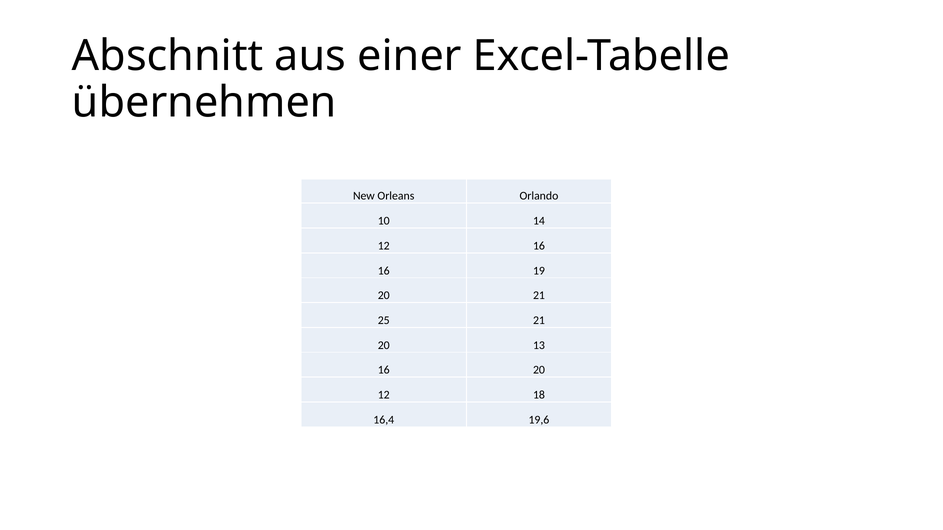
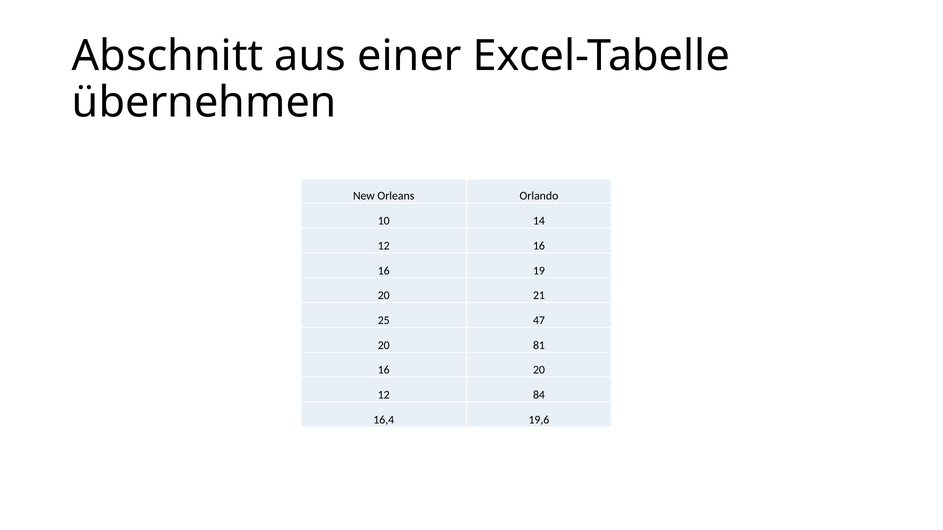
25 21: 21 -> 47 (539, 321)
13: 13 -> 81 (539, 345)
18: 18 -> 84 (539, 395)
